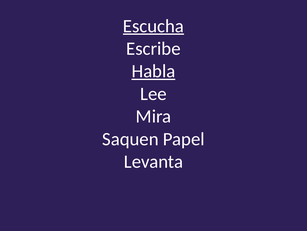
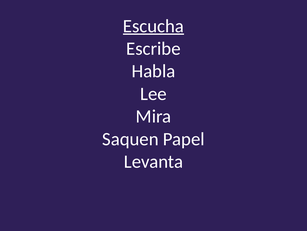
Habla underline: present -> none (153, 71)
